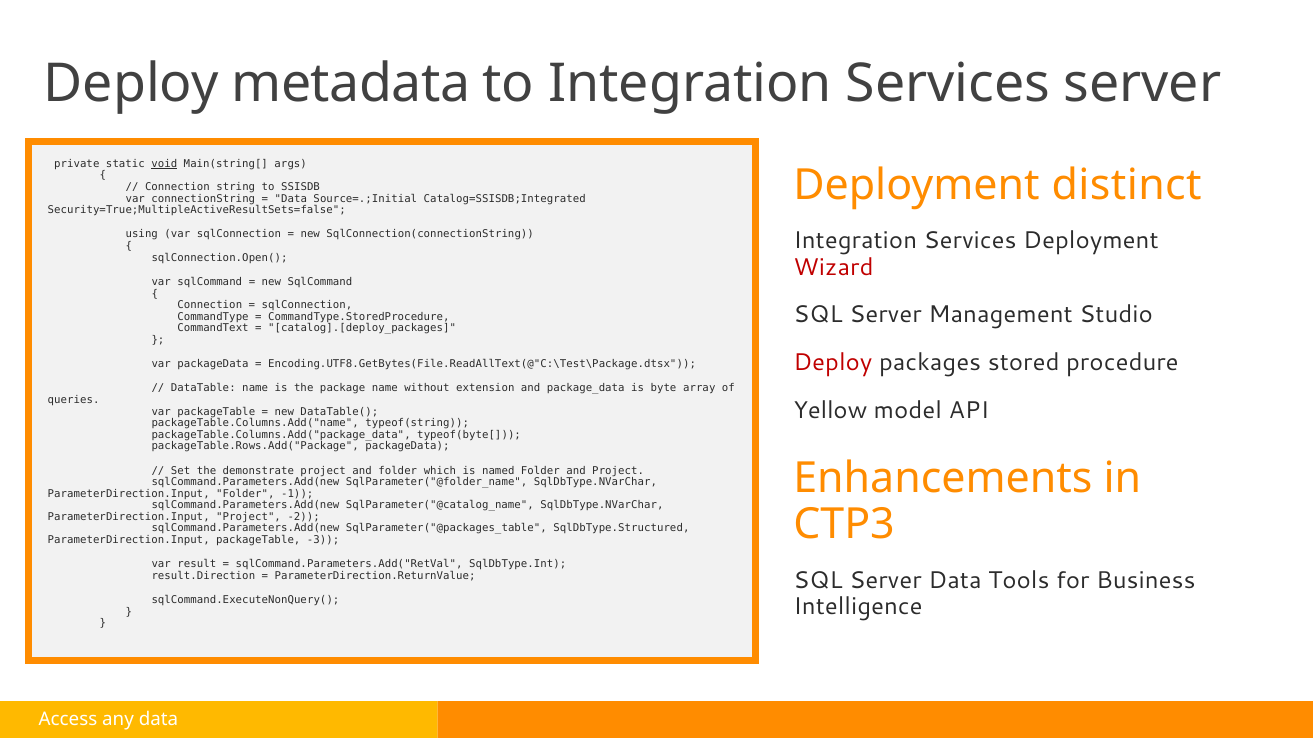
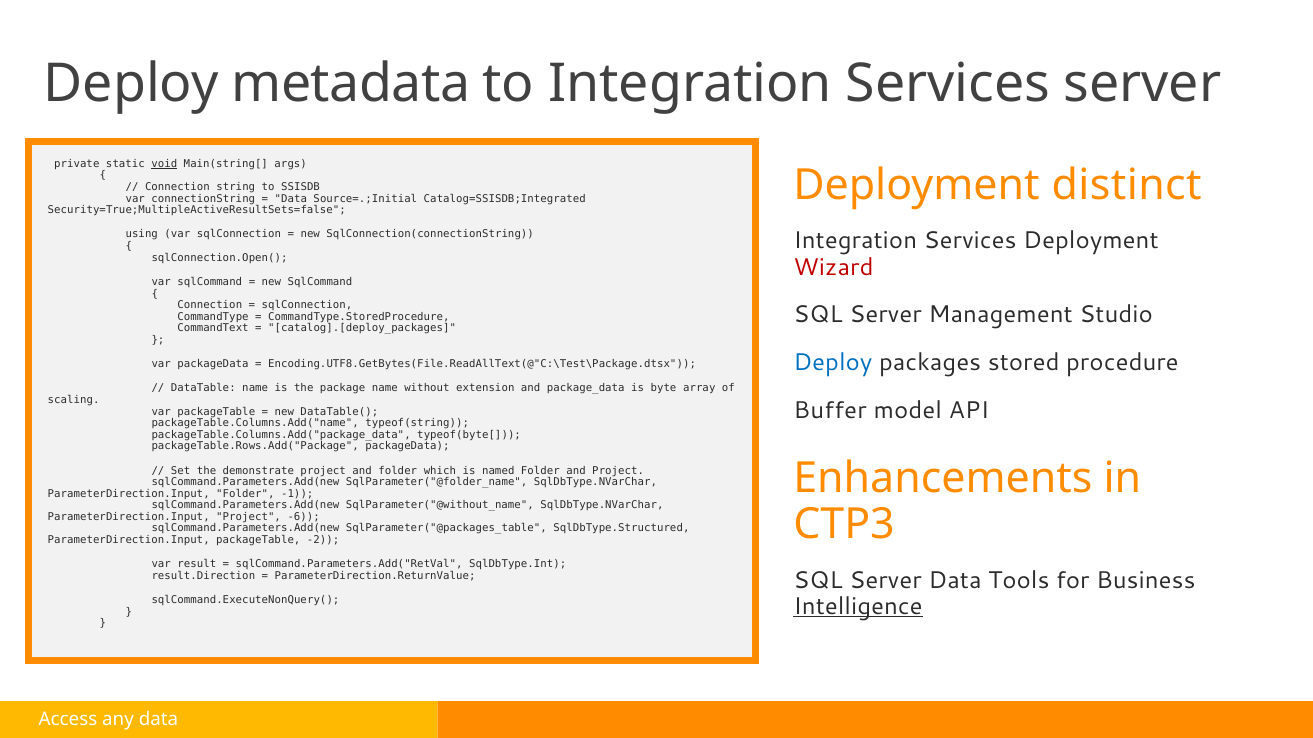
Deploy colour: red -> blue (833, 363)
queries: queries -> scaling (74, 400)
Yellow: Yellow -> Buffer (830, 411)
SqlParameter("@catalog_name: SqlParameter("@catalog_name -> SqlParameter("@without_name (440, 505)
-2: -2 -> -6 (304, 517)
-3: -3 -> -2 (323, 540)
Intelligence underline: none -> present (858, 607)
